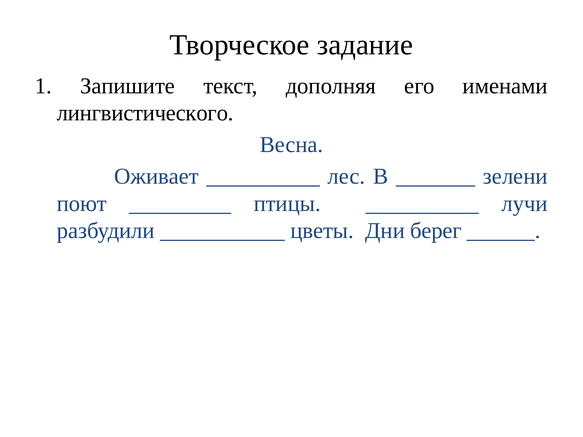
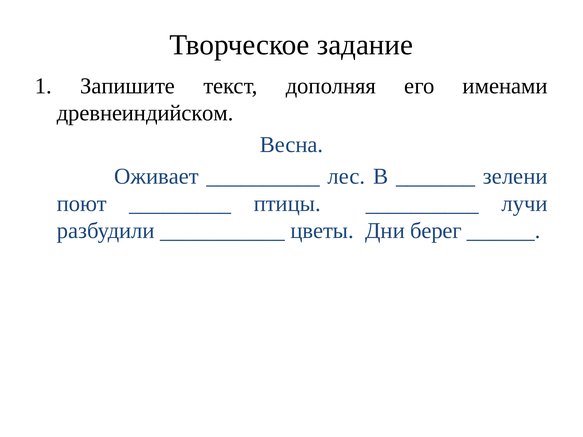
лингвистического: лингвистического -> древнеиндийском (145, 113)
